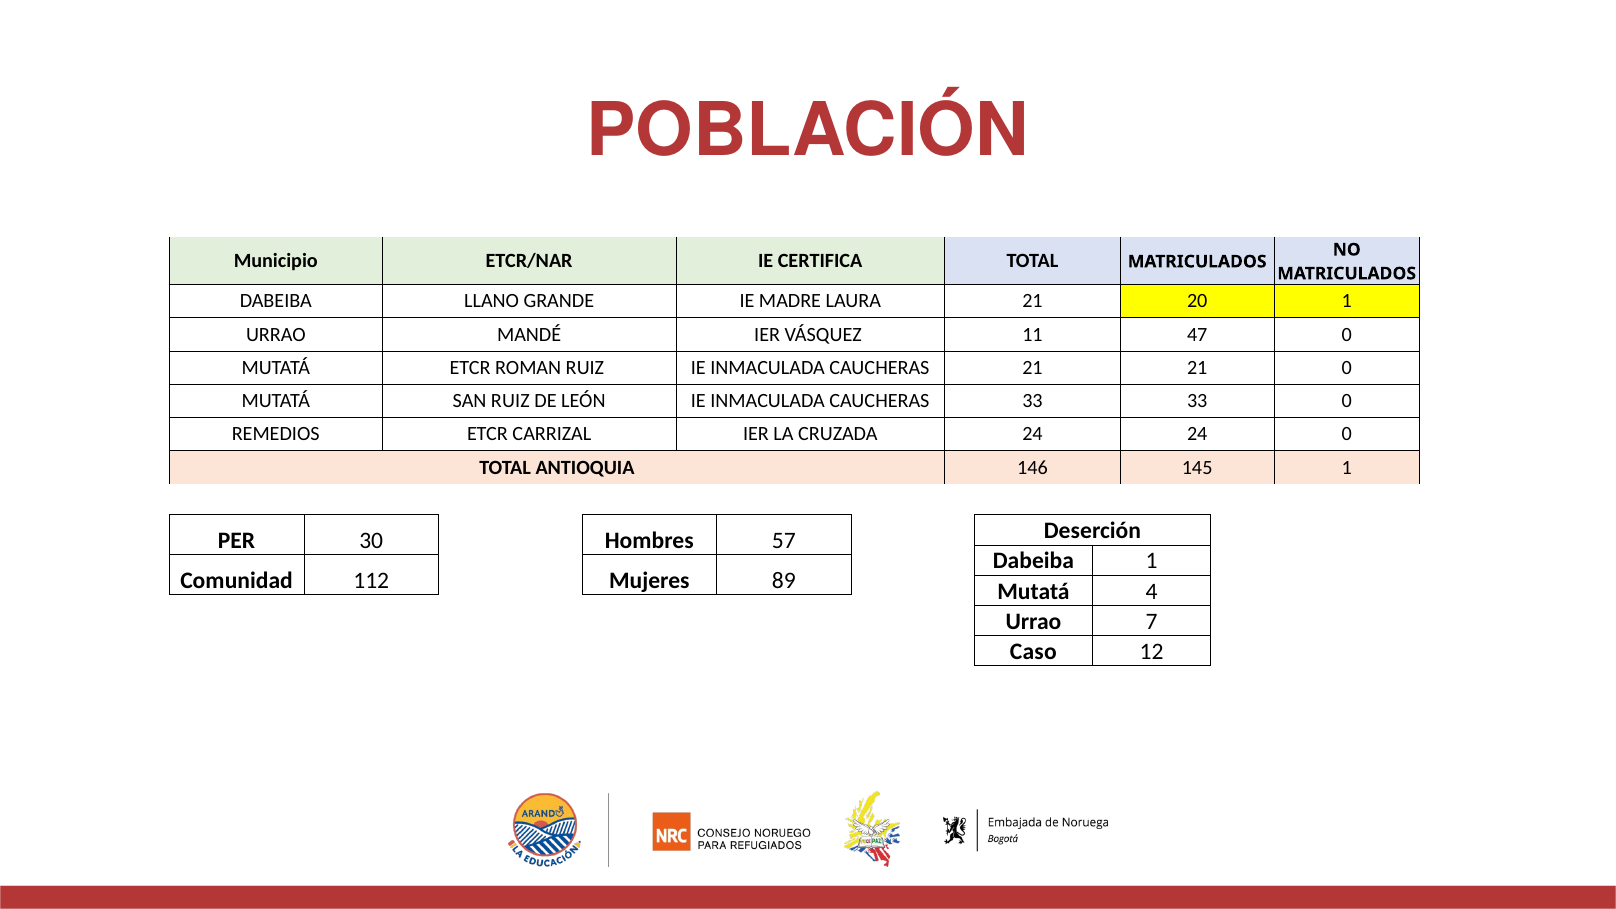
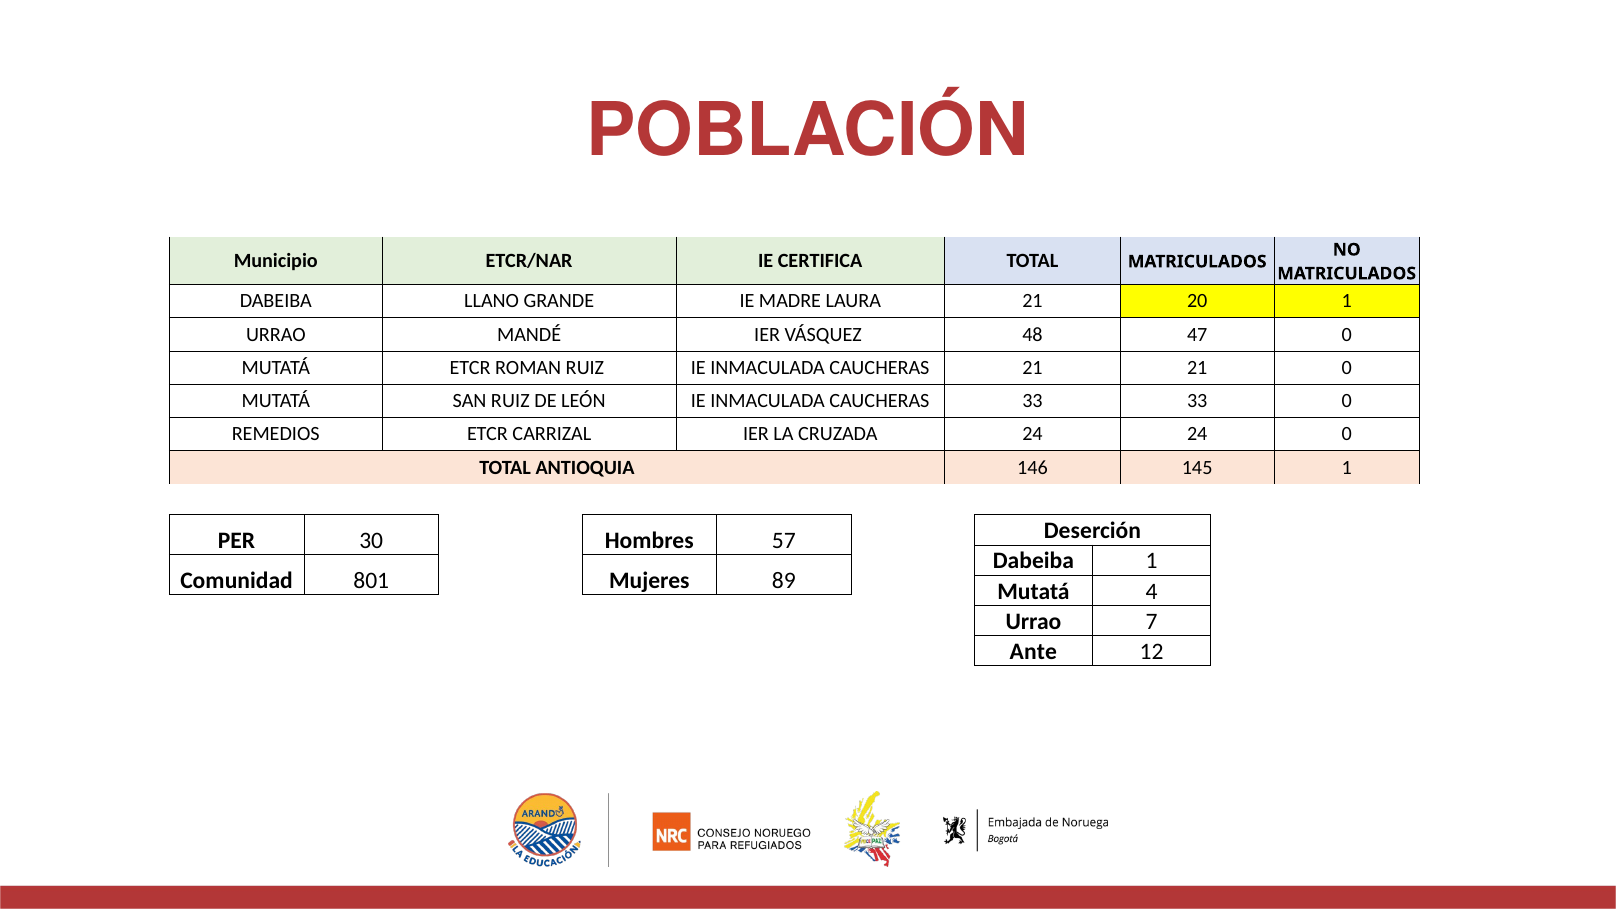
11: 11 -> 48 (1032, 335)
112: 112 -> 801 (371, 581)
Caso: Caso -> Ante (1033, 652)
